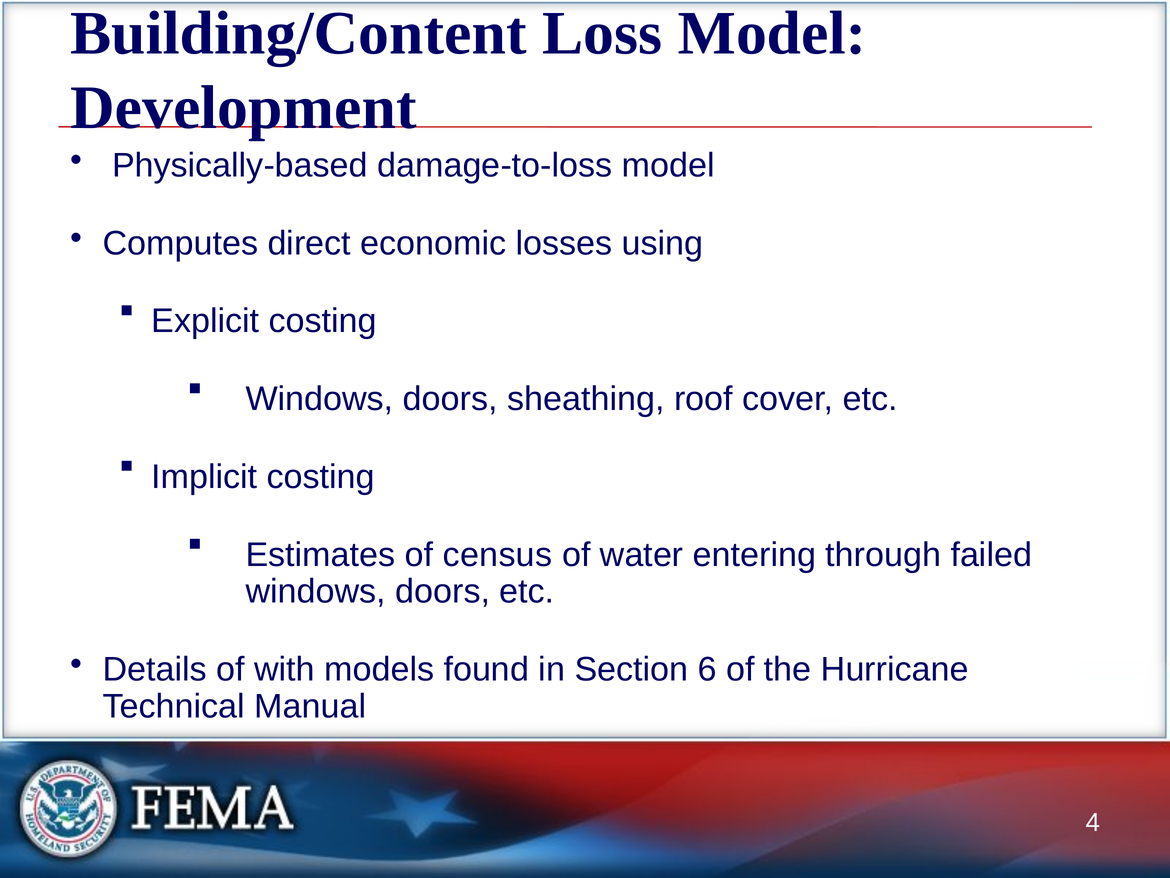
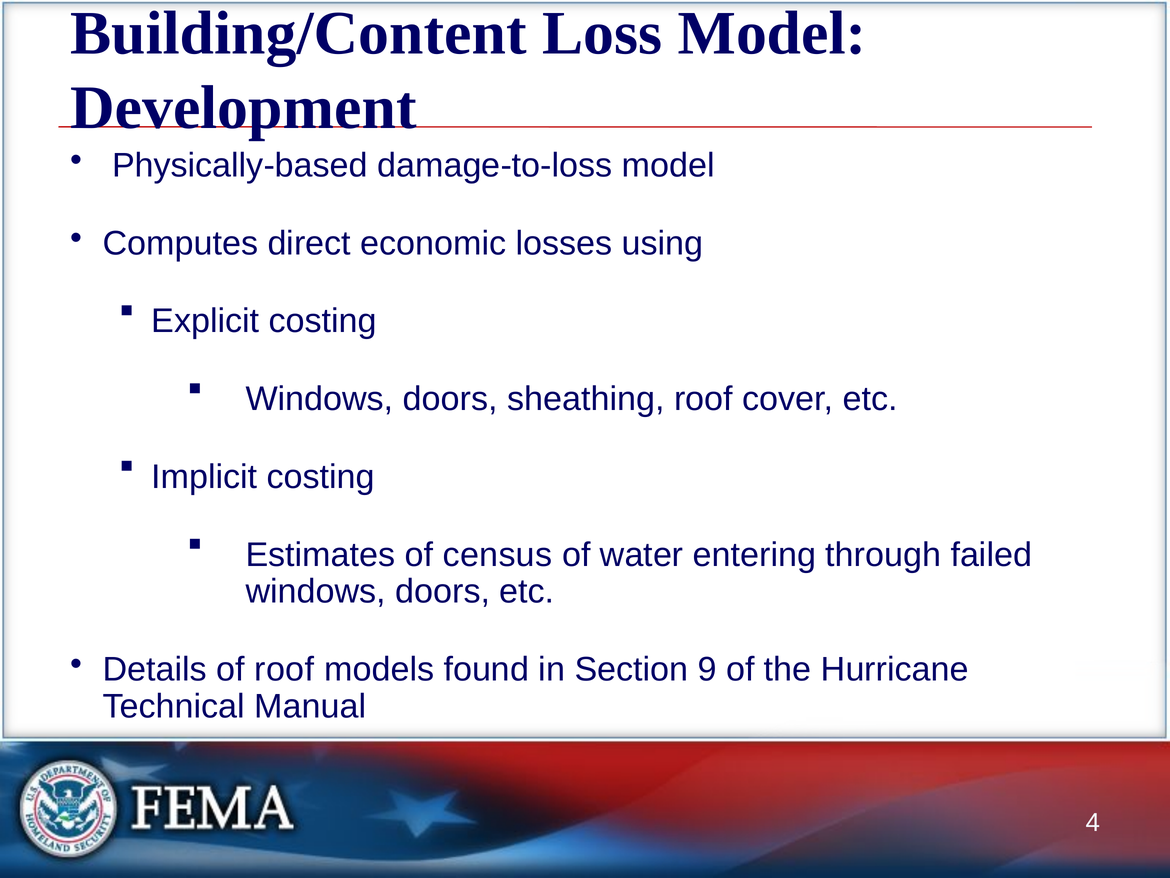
of with: with -> roof (284, 669)
6: 6 -> 9 (707, 669)
